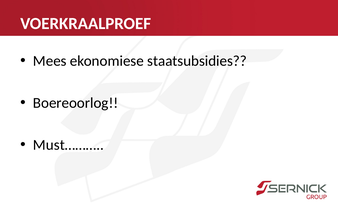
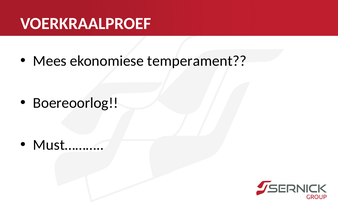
staatsubsidies: staatsubsidies -> temperament (197, 61)
